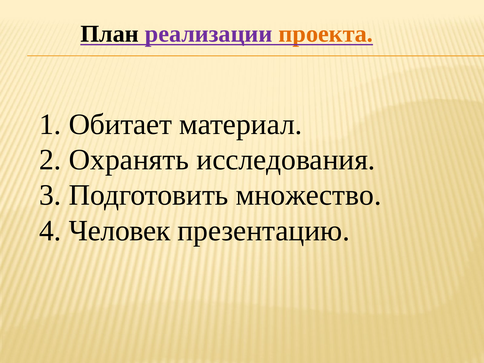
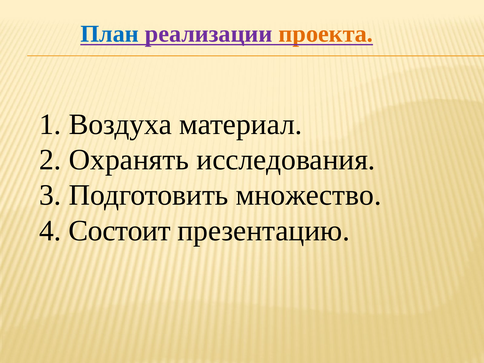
План colour: black -> blue (110, 34)
Обитает: Обитает -> Воздуха (120, 124)
Человек: Человек -> Состоит (120, 231)
